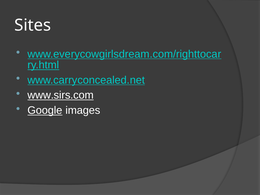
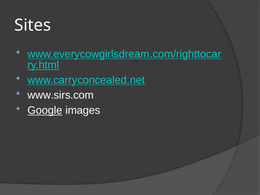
www.sirs.com underline: present -> none (61, 95)
